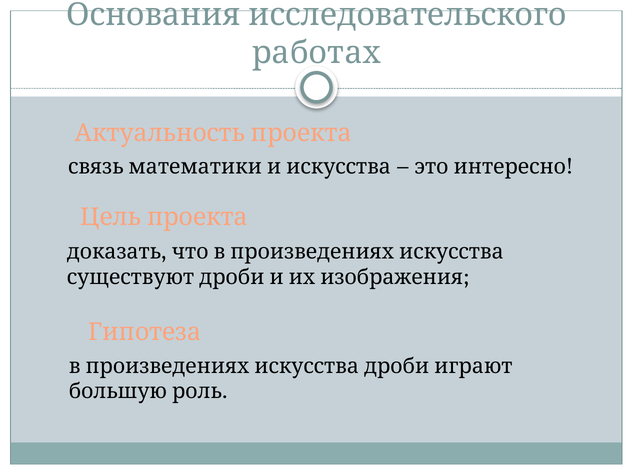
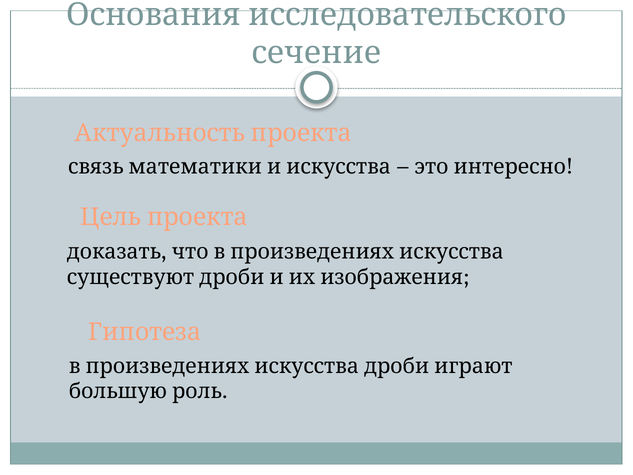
работах: работах -> сечение (316, 53)
